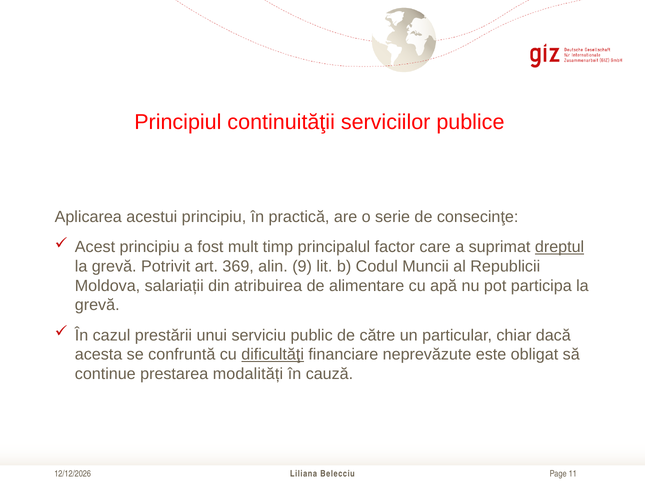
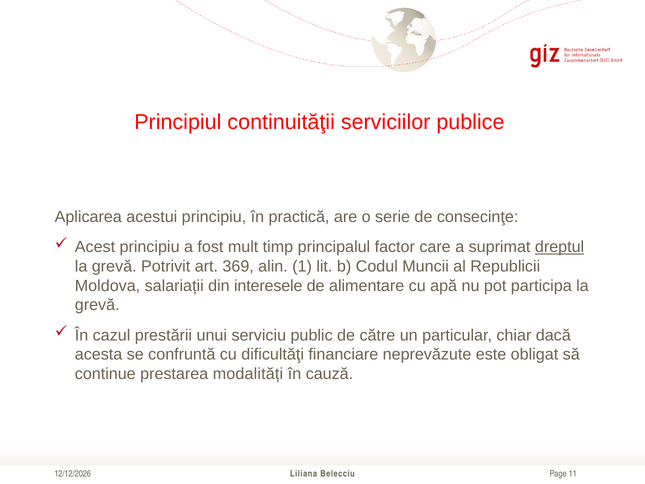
9: 9 -> 1 (302, 266)
atribuirea: atribuirea -> interesele (268, 286)
dificultăţi underline: present -> none (273, 354)
